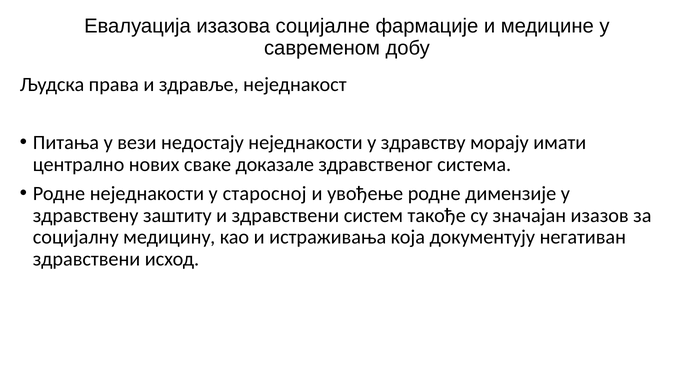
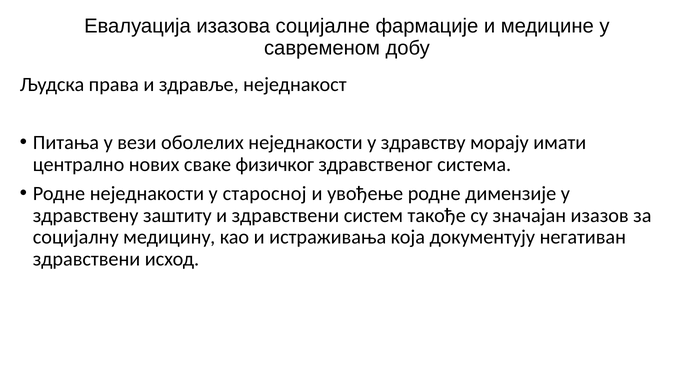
недостају: недостају -> оболелих (202, 143)
доказале: доказале -> физичког (275, 165)
